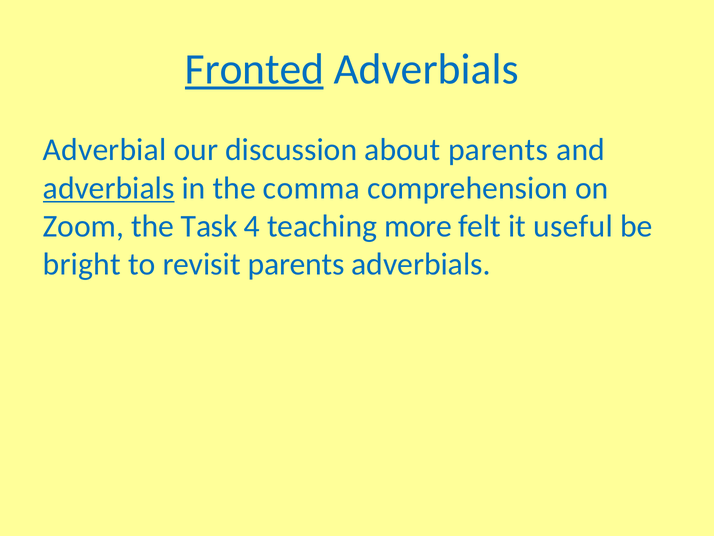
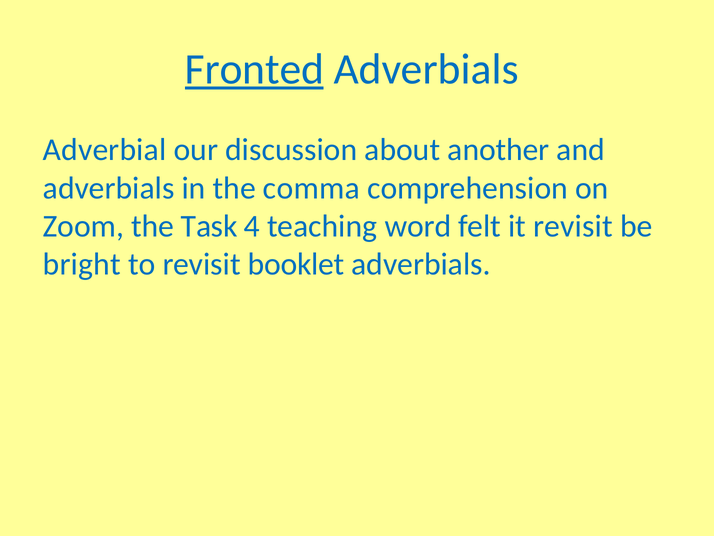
about parents: parents -> another (498, 150)
adverbials underline: present -> none (109, 188)
more: more -> word (418, 226)
it useful: useful -> revisit (573, 226)
revisit parents: parents -> booklet (296, 264)
